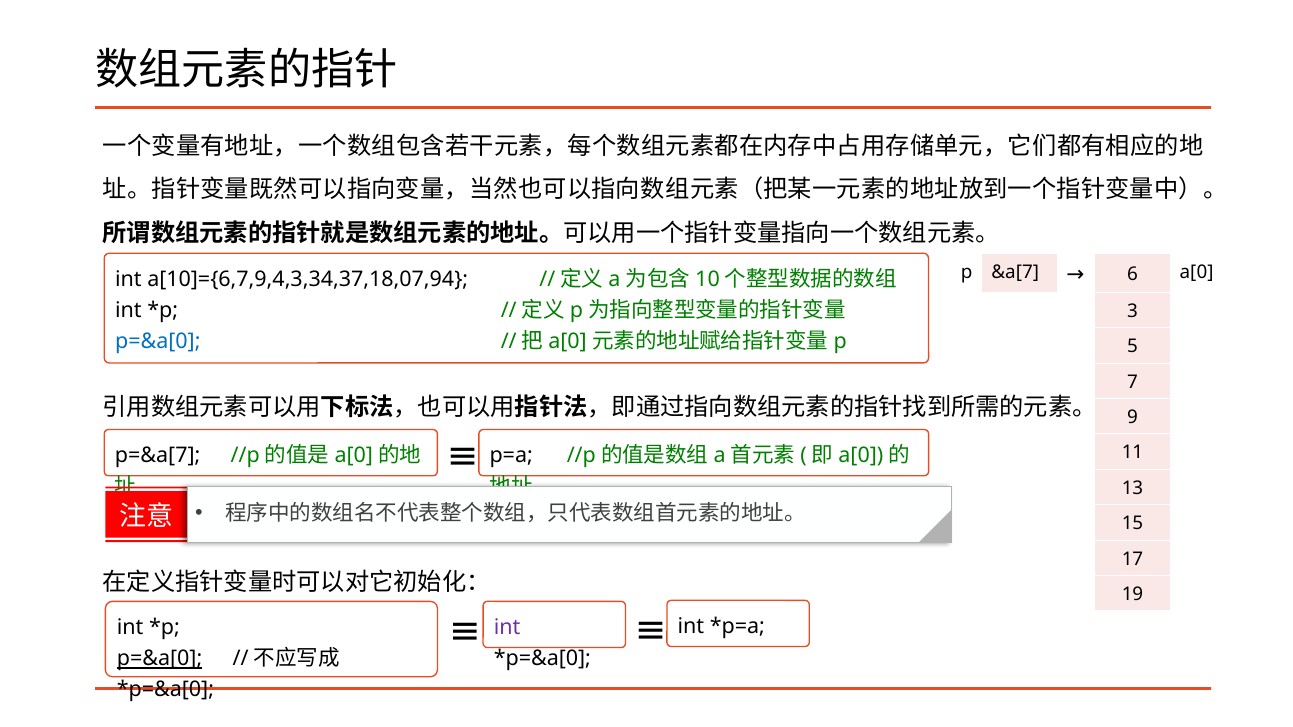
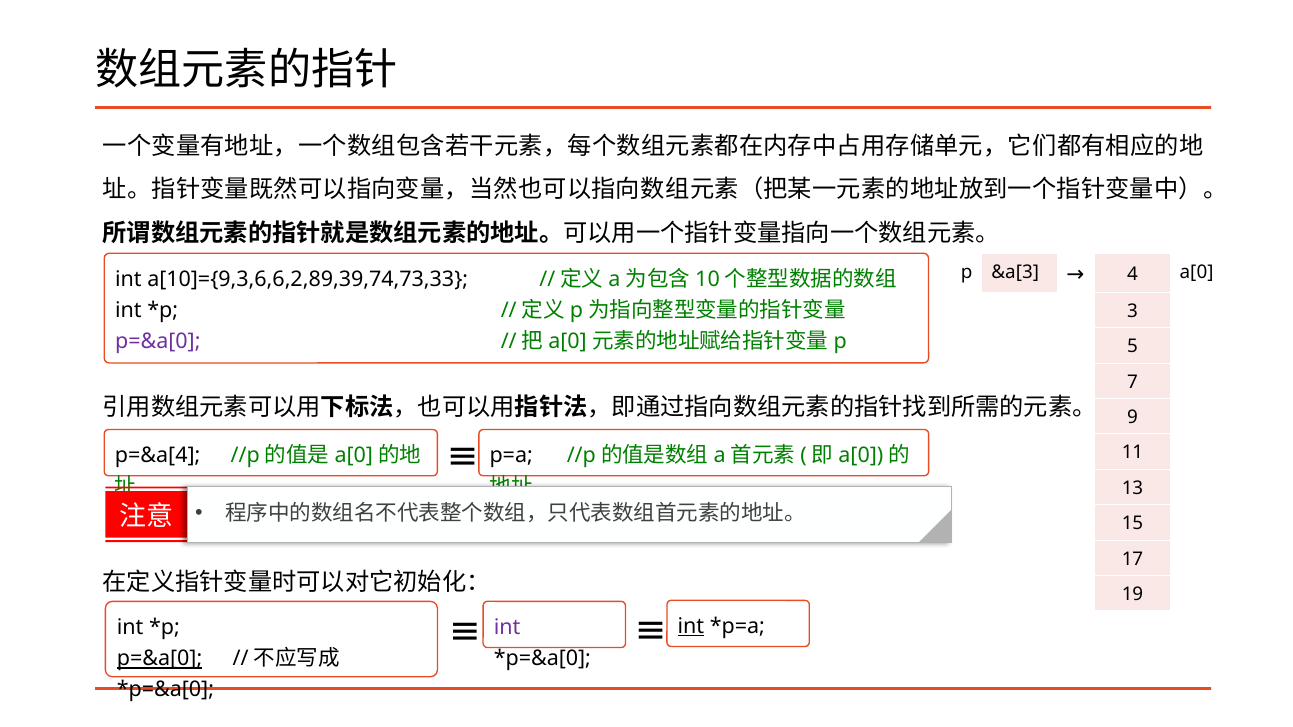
&a[7: &a[7 -> &a[3 (1015, 272)
6: 6 -> 4 (1133, 274)
a[10]={6,7,9,4,3,34,37,18,07,94: a[10]={6,7,9,4,3,34,37,18,07,94 -> a[10]={9,3,6,6,2,89,39,74,73,33 (308, 279)
p=&a[0 colour: blue -> purple (158, 341)
p=&a[7: p=&a[7 -> p=&a[4 (158, 455)
int underline: none -> present (691, 626)
